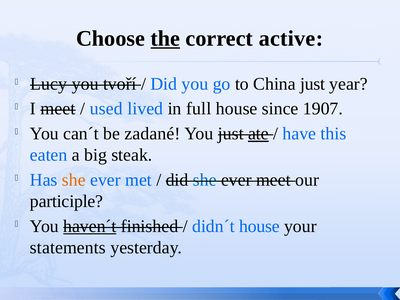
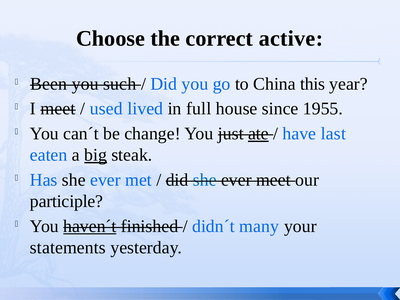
the underline: present -> none (165, 39)
Lucy: Lucy -> Been (49, 84)
tvoří: tvoří -> such (120, 84)
China just: just -> this (313, 84)
1907: 1907 -> 1955 (323, 109)
zadané: zadané -> change (153, 134)
this: this -> last (333, 134)
big underline: none -> present (96, 155)
she colour: orange -> black (74, 180)
didn´t house: house -> many (259, 226)
